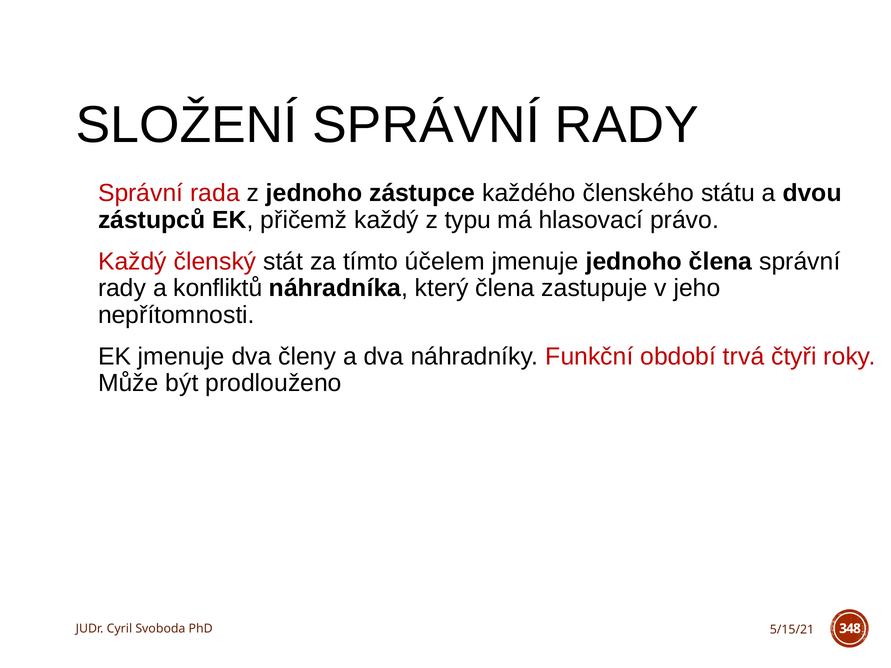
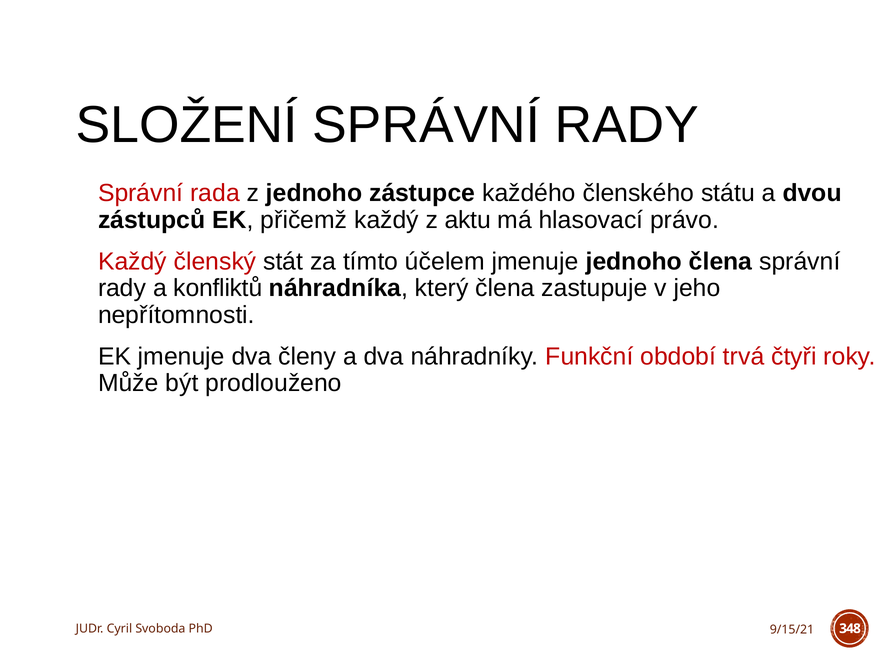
typu: typu -> aktu (468, 220)
5/15/21: 5/15/21 -> 9/15/21 (792, 630)
